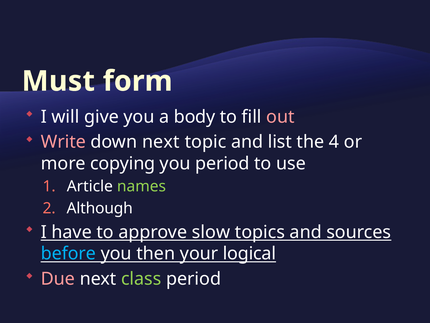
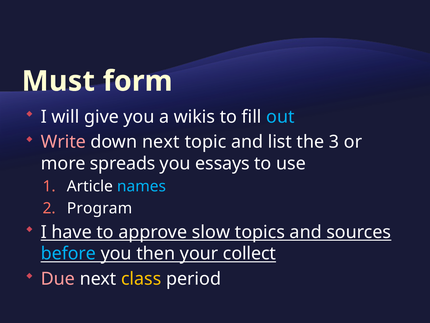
body: body -> wikis (195, 117)
out colour: pink -> light blue (280, 117)
4: 4 -> 3 (334, 142)
copying: copying -> spreads (123, 163)
you period: period -> essays (222, 163)
names colour: light green -> light blue (141, 186)
Although: Although -> Program (100, 208)
logical: logical -> collect (249, 253)
class colour: light green -> yellow (141, 278)
